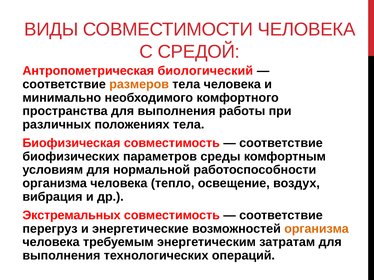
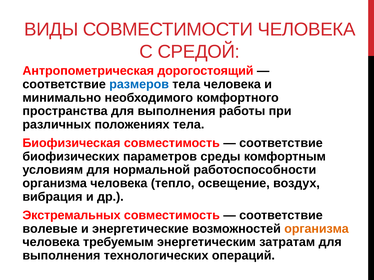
биологический: биологический -> дорогостоящий (205, 71)
размеров colour: orange -> blue (139, 84)
перегруз: перегруз -> волевые (50, 229)
